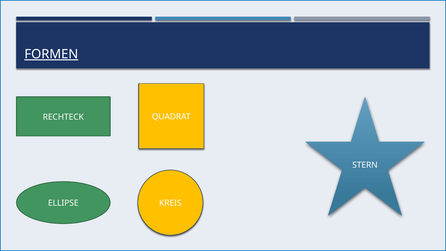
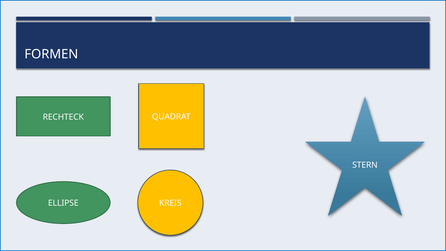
FORMEN underline: present -> none (51, 54)
